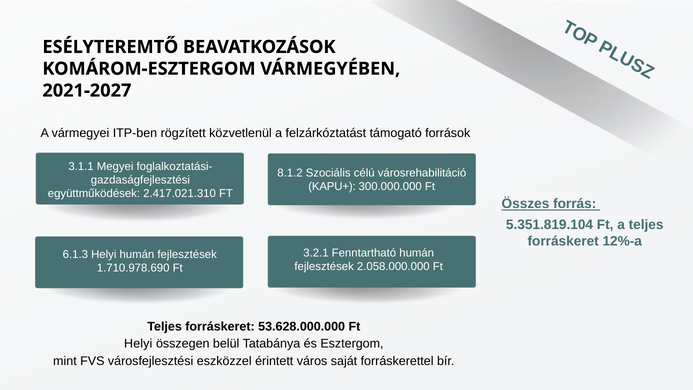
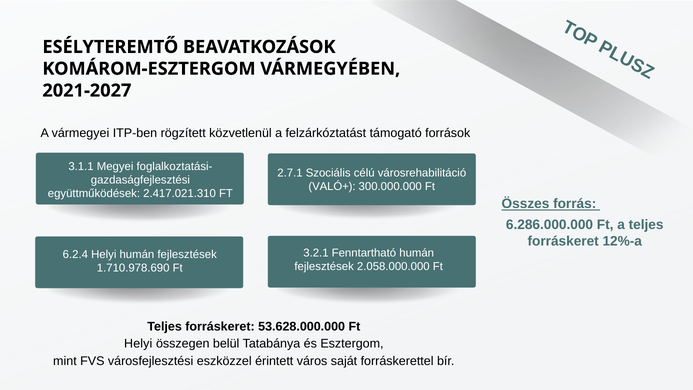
8.1.2: 8.1.2 -> 2.7.1 (290, 173)
KAPU+: KAPU+ -> VALÓ+ (332, 187)
5.351.819.104: 5.351.819.104 -> 6.286.000.000 (550, 225)
6.1.3: 6.1.3 -> 6.2.4 (75, 254)
